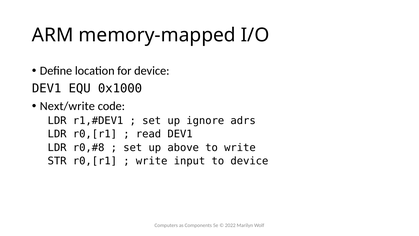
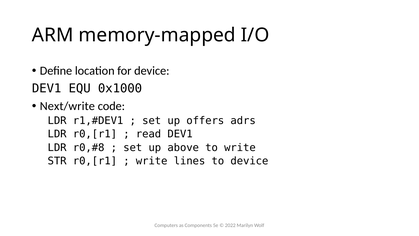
ignore: ignore -> offers (205, 120)
input: input -> lines (190, 161)
